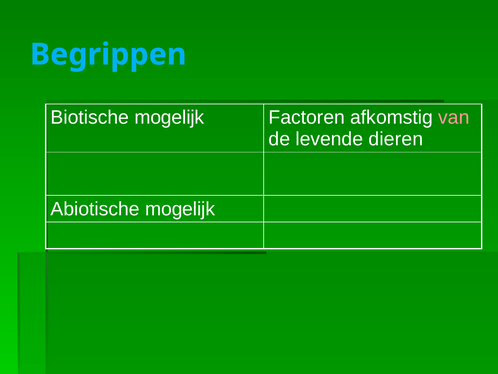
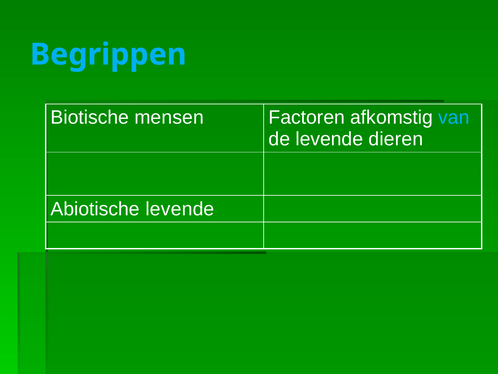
Biotische mogelijk: mogelijk -> mensen (169, 117)
van colour: pink -> light blue (454, 117)
Abiotische mogelijk: mogelijk -> levende (180, 209)
